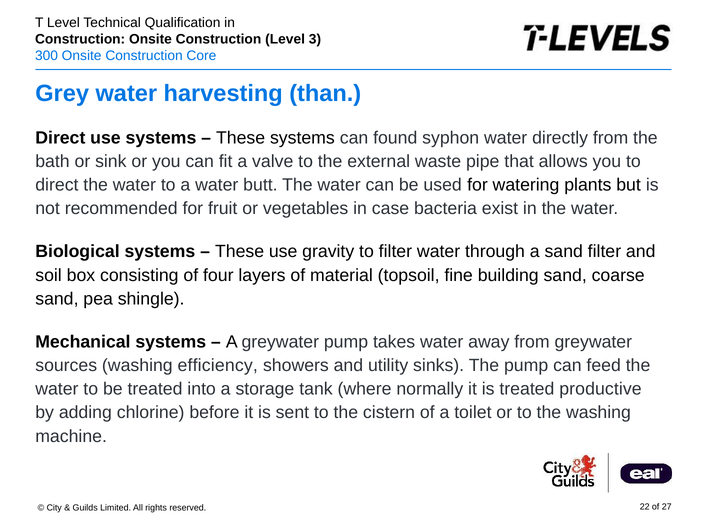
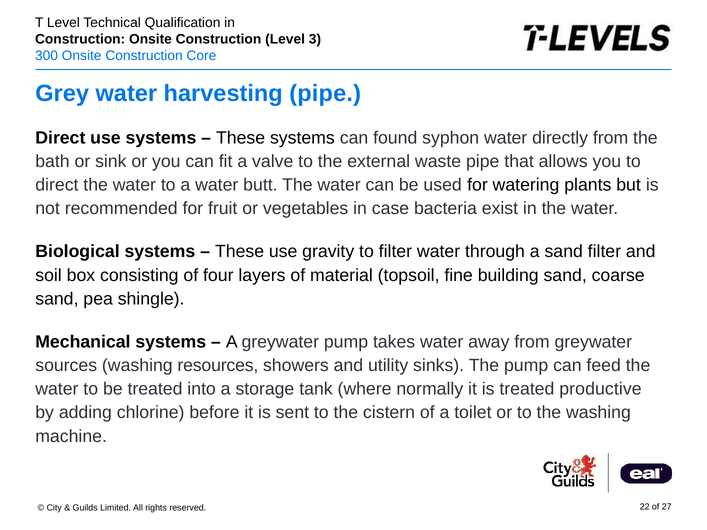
harvesting than: than -> pipe (325, 94)
efficiency: efficiency -> resources (218, 366)
